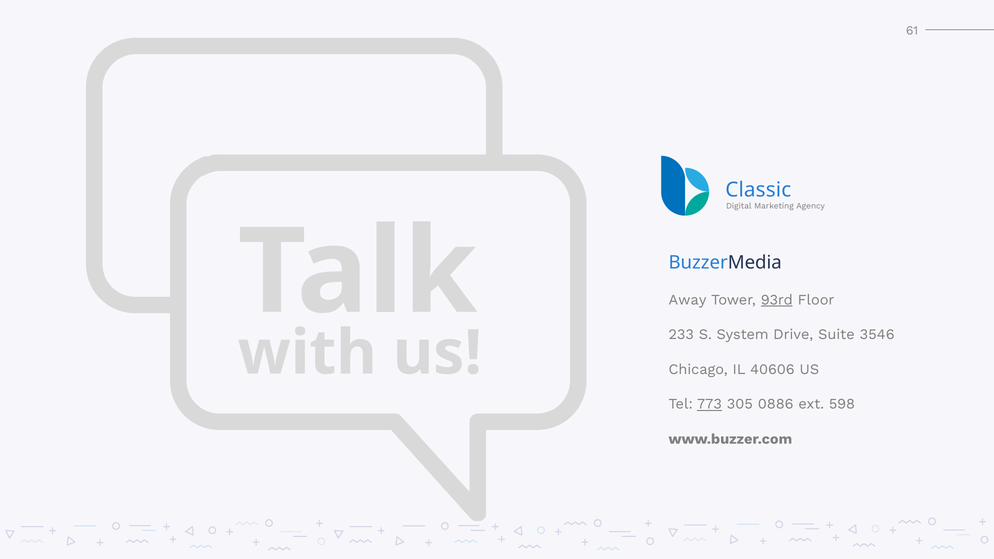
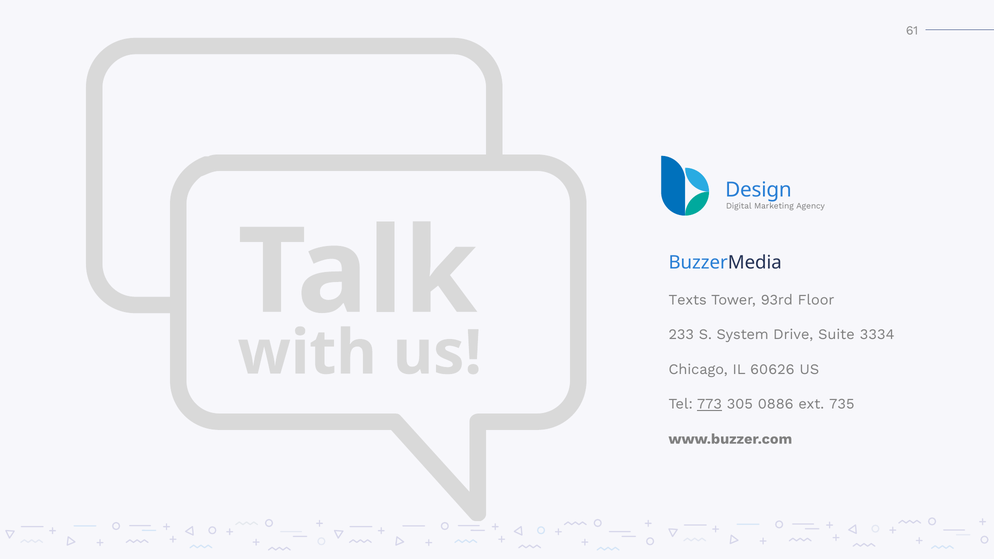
Classic: Classic -> Design (758, 190)
Away: Away -> Texts (688, 300)
93rd underline: present -> none (777, 300)
3546: 3546 -> 3334 (877, 335)
40606: 40606 -> 60626 (772, 369)
598: 598 -> 735 (842, 404)
